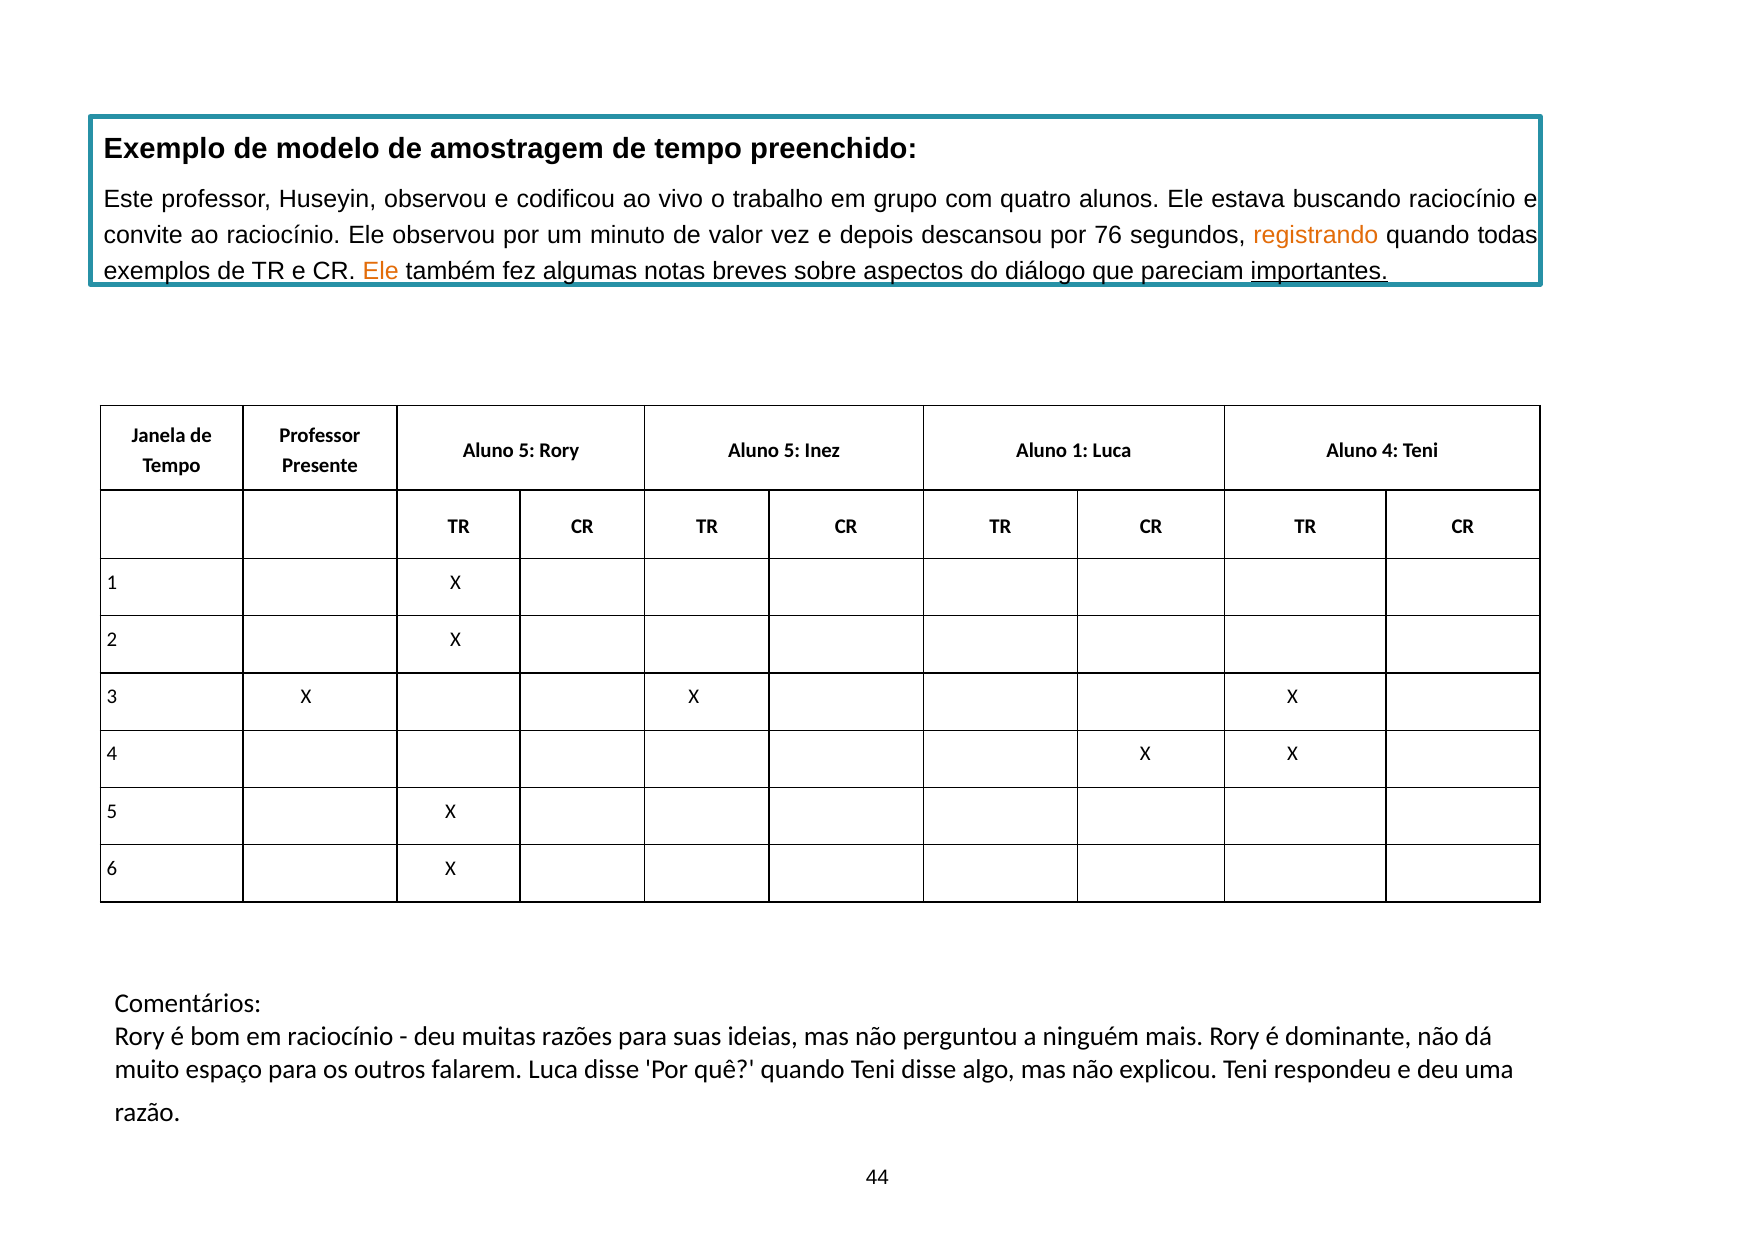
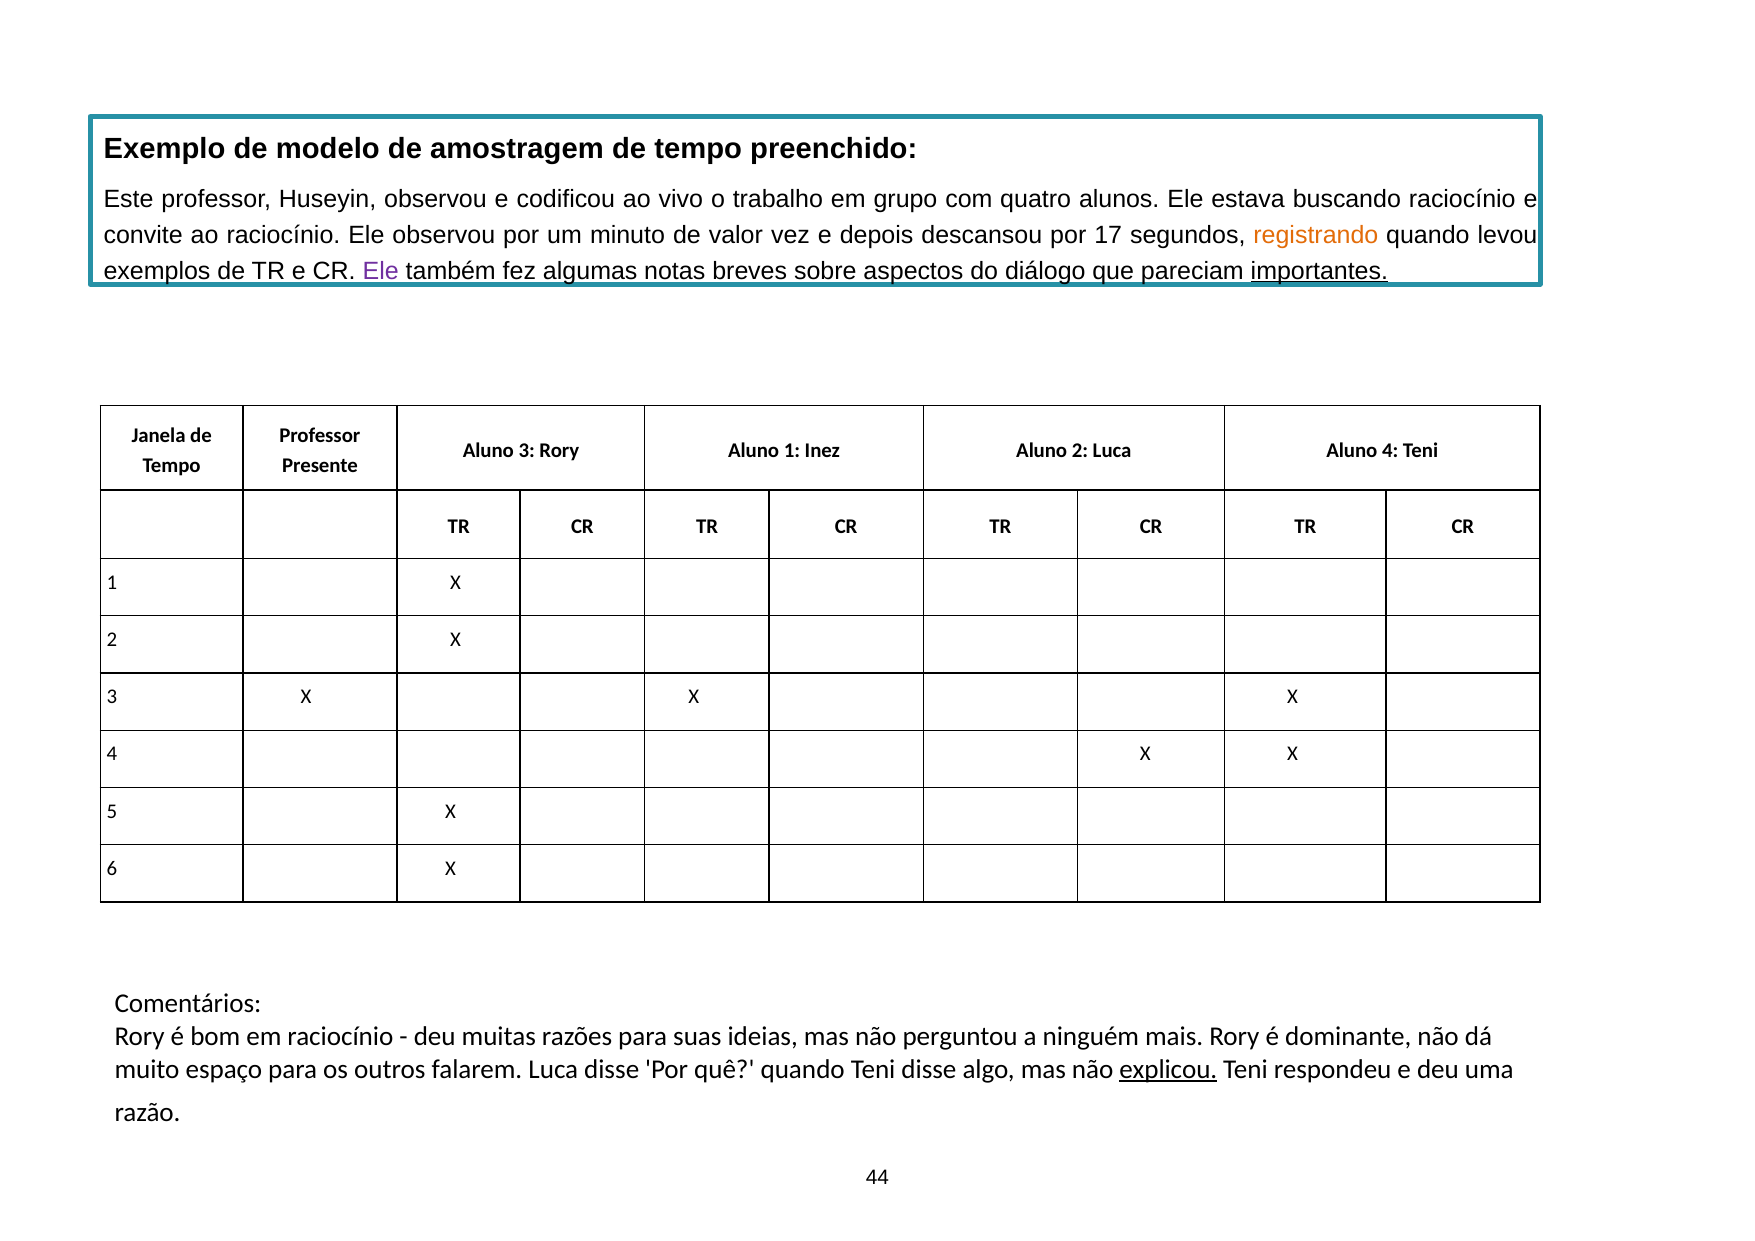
76: 76 -> 17 (1108, 235)
todas: todas -> levou (1507, 235)
Ele colour: orange -> purple (381, 271)
5: 5 -> 3 (527, 450)
Rory Aluno 5: 5 -> 1 (792, 450)
Aluno 1: 1 -> 2 (1080, 450)
explicou underline: none -> present (1168, 1069)
